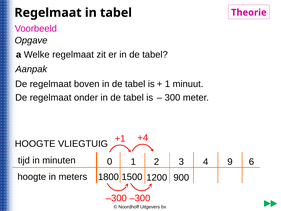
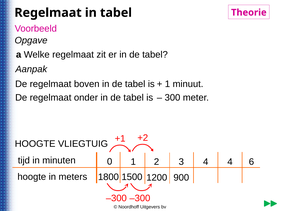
+4: +4 -> +2 (143, 138)
4 9: 9 -> 4 (230, 162)
